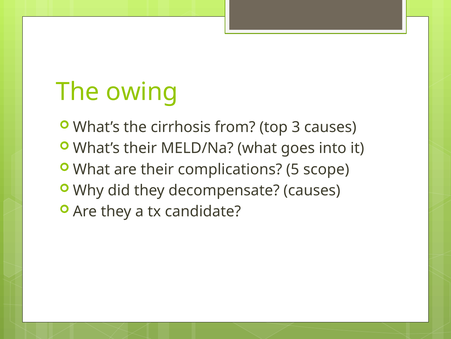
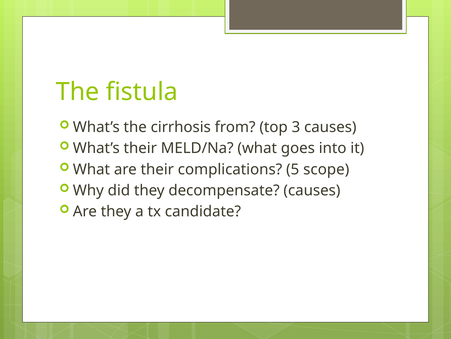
owing: owing -> fistula (142, 92)
